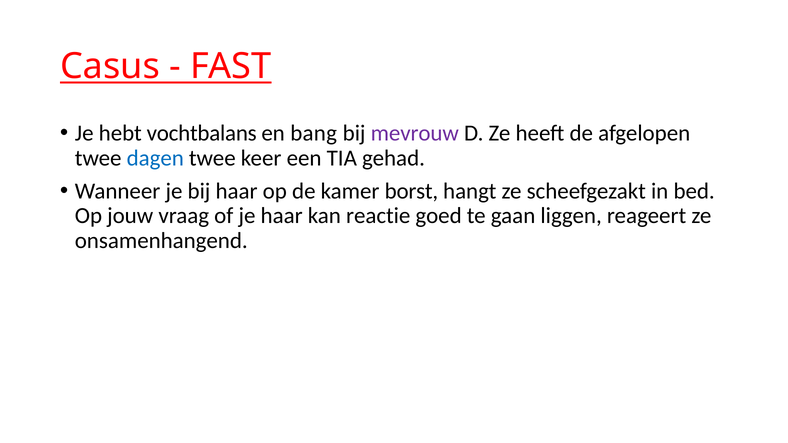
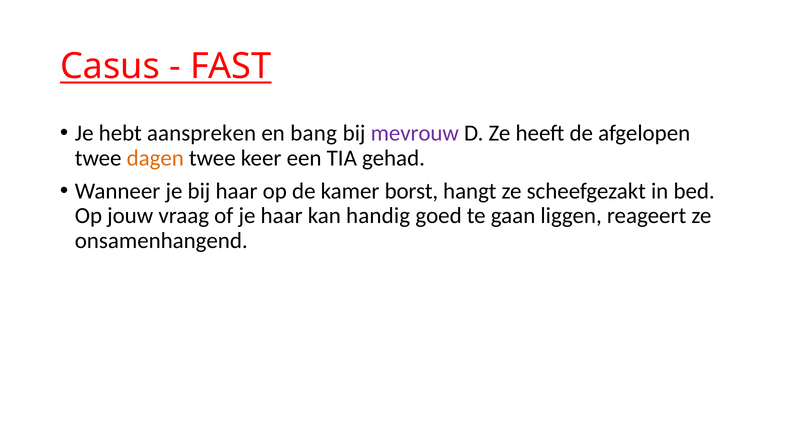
vochtbalans: vochtbalans -> aanspreken (202, 133)
dagen colour: blue -> orange (155, 158)
reactie: reactie -> handig (378, 216)
